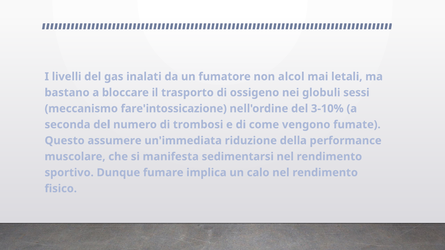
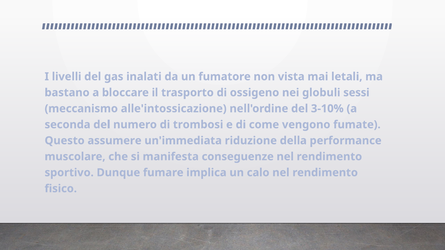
alcol: alcol -> vista (291, 77)
fare'intossicazione: fare'intossicazione -> alle'intossicazione (174, 109)
sedimentarsi: sedimentarsi -> conseguenze (238, 157)
